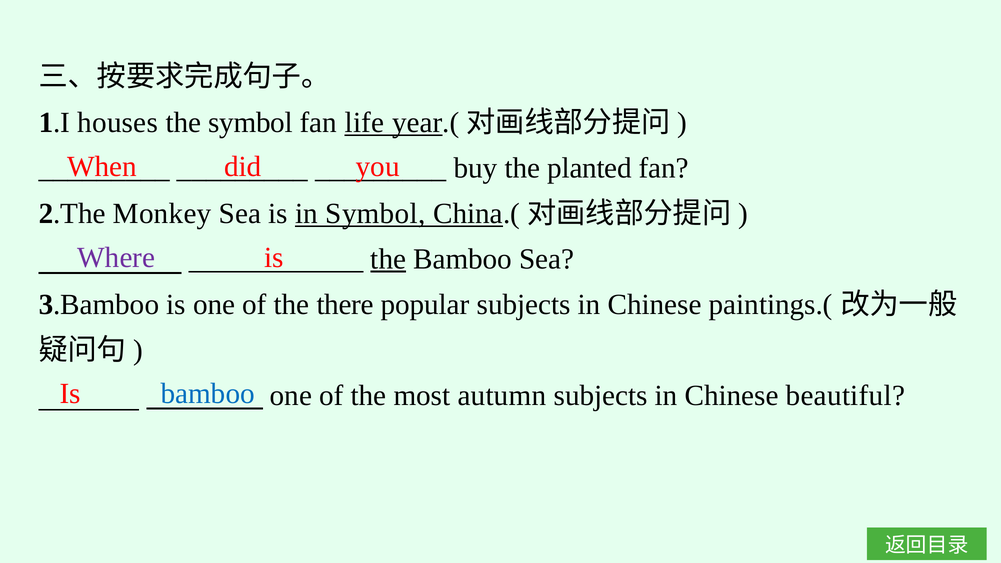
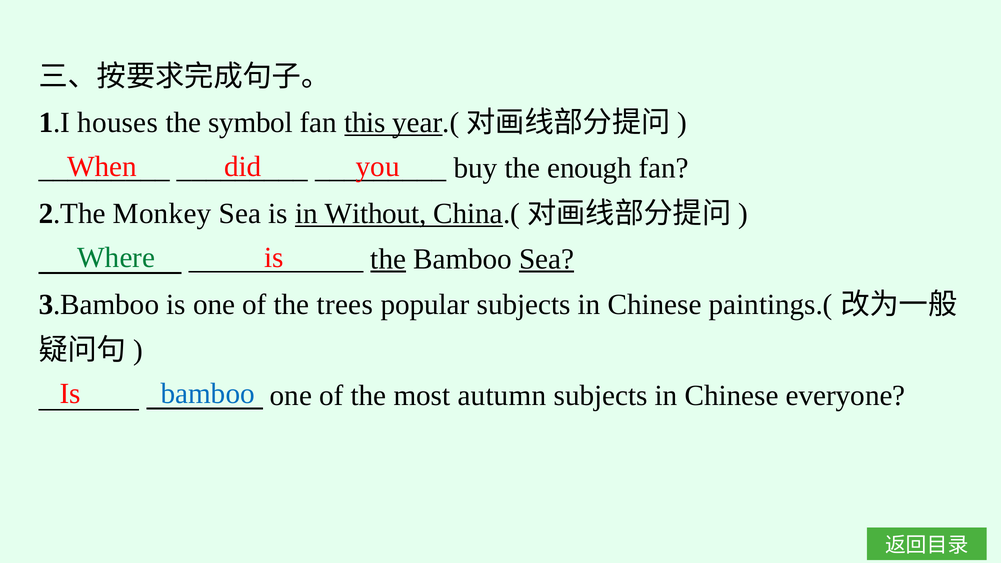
life: life -> this (365, 122)
planted: planted -> enough (590, 168)
in Symbol: Symbol -> Without (376, 213)
Where colour: purple -> green (116, 258)
Sea underline: none -> present (547, 259)
there: there -> trees (345, 305)
beautiful: beautiful -> everyone (846, 396)
